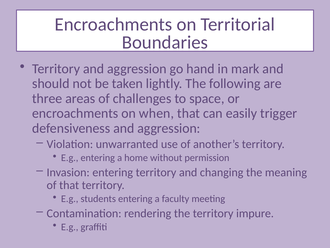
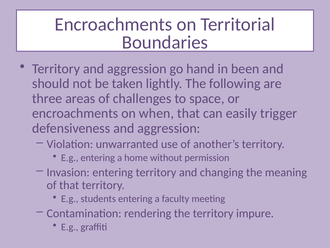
mark: mark -> been (245, 69)
